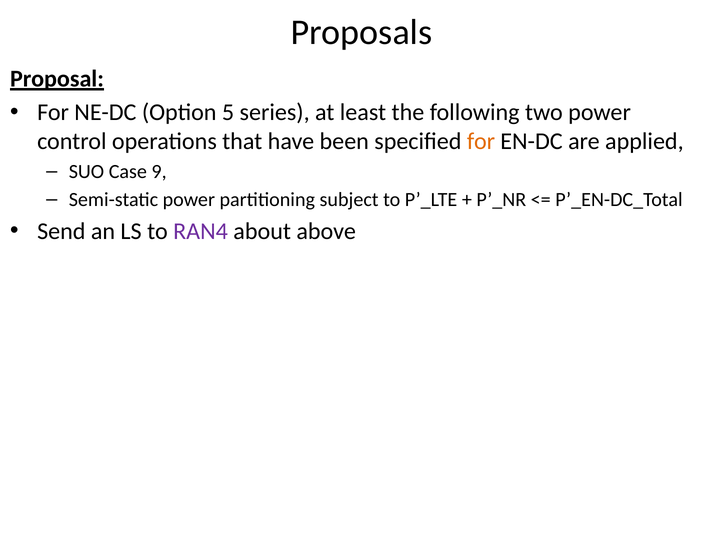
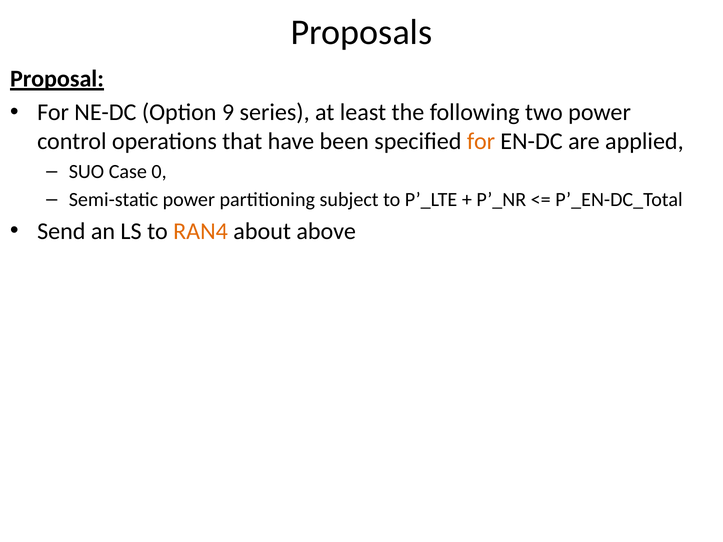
5: 5 -> 9 (228, 113)
9: 9 -> 0 (159, 172)
RAN4 colour: purple -> orange (201, 231)
